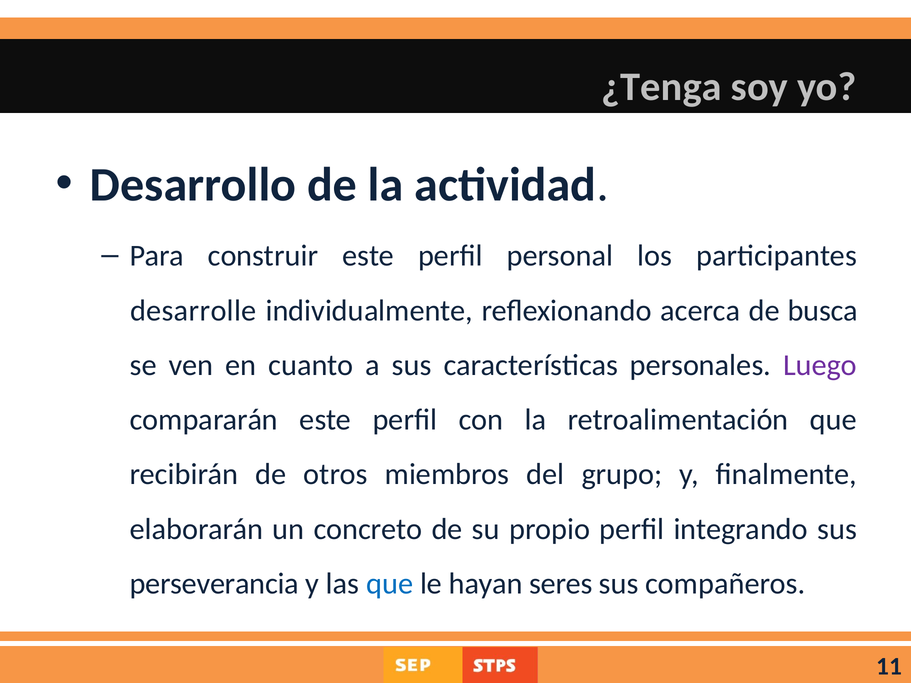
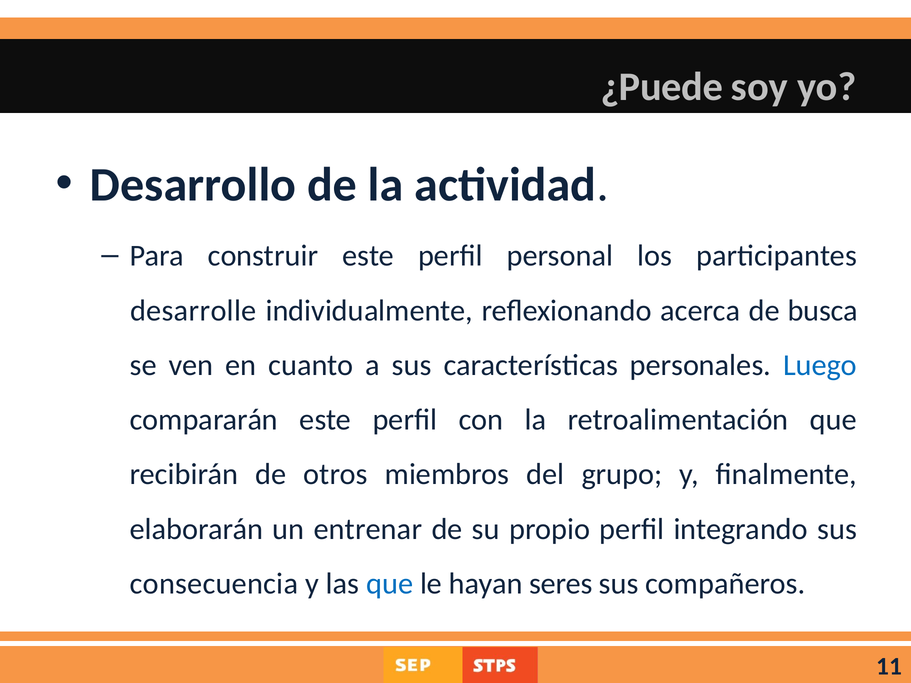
¿Tenga: ¿Tenga -> ¿Puede (662, 87)
Luego colour: purple -> blue (820, 365)
concreto: concreto -> entrenar (368, 529)
perseverancia: perseverancia -> consecuencia (214, 584)
